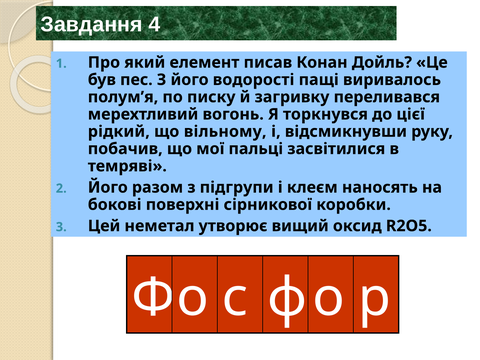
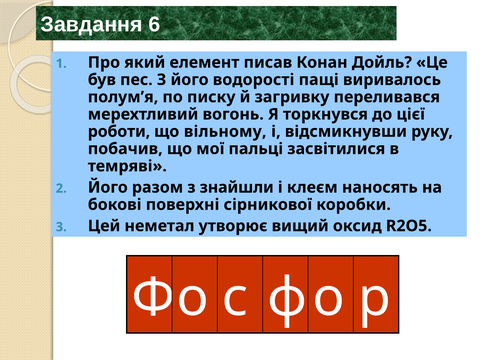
4: 4 -> 6 (154, 25)
рідкий: рідкий -> роботи (119, 132)
підгрупи: підгрупи -> знайшли (237, 187)
